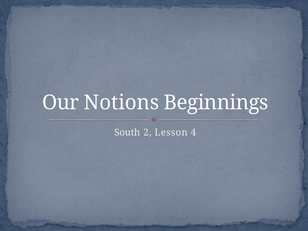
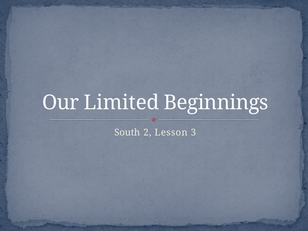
Notions: Notions -> Limited (121, 103)
4: 4 -> 3 (193, 132)
